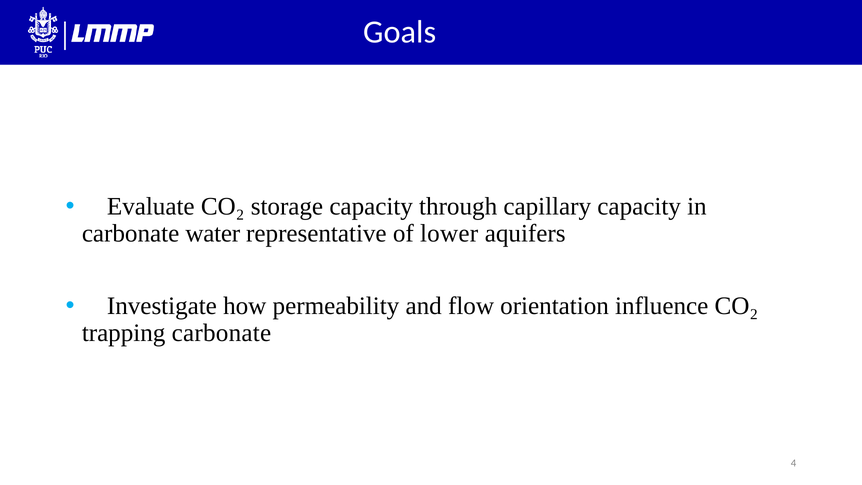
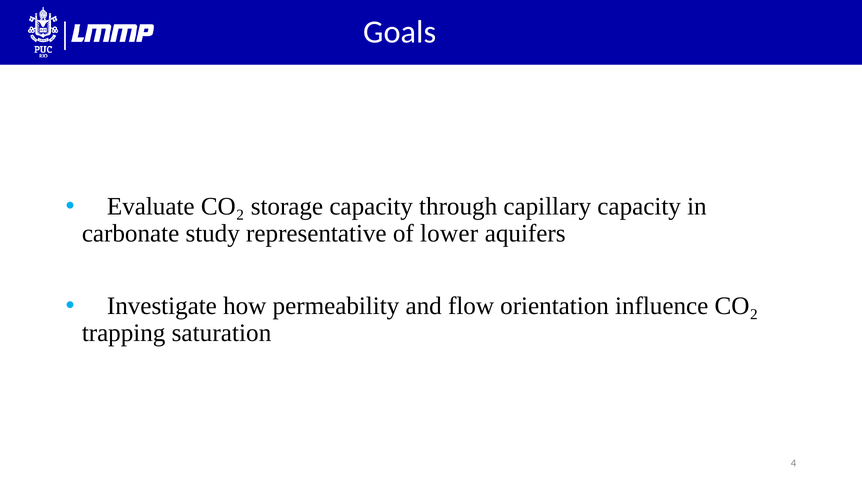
water: water -> study (213, 233)
trapping carbonate: carbonate -> saturation (221, 333)
